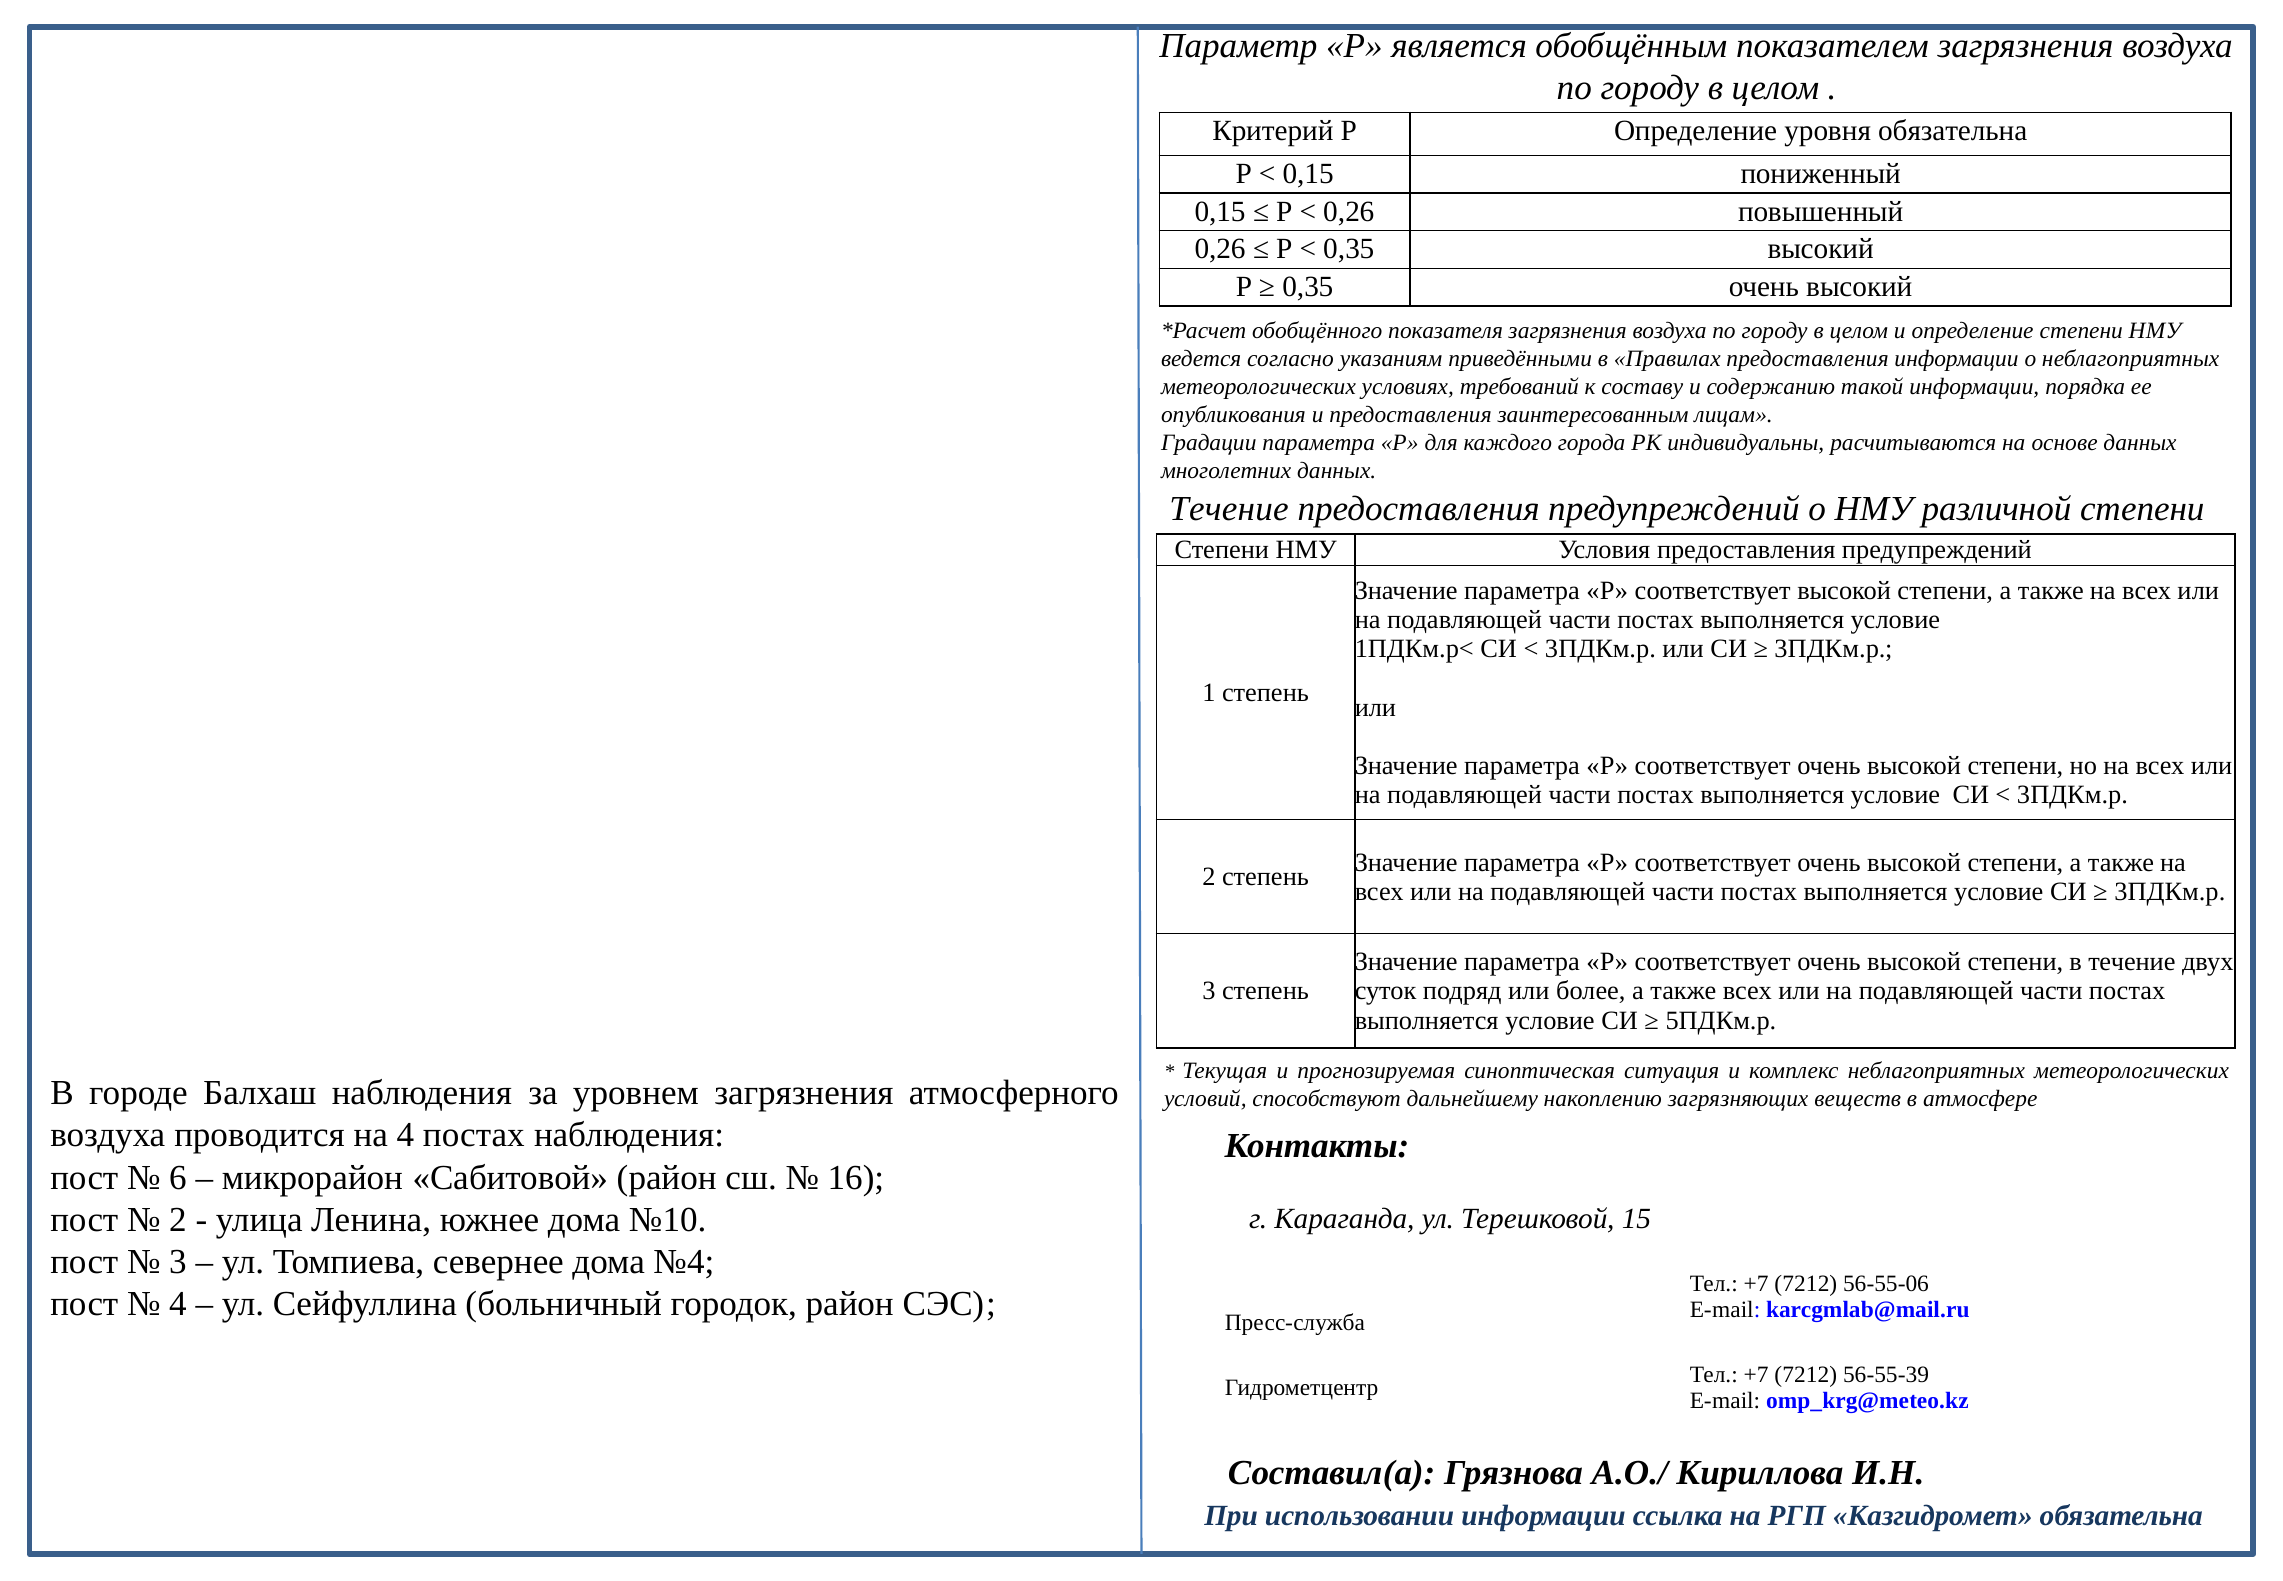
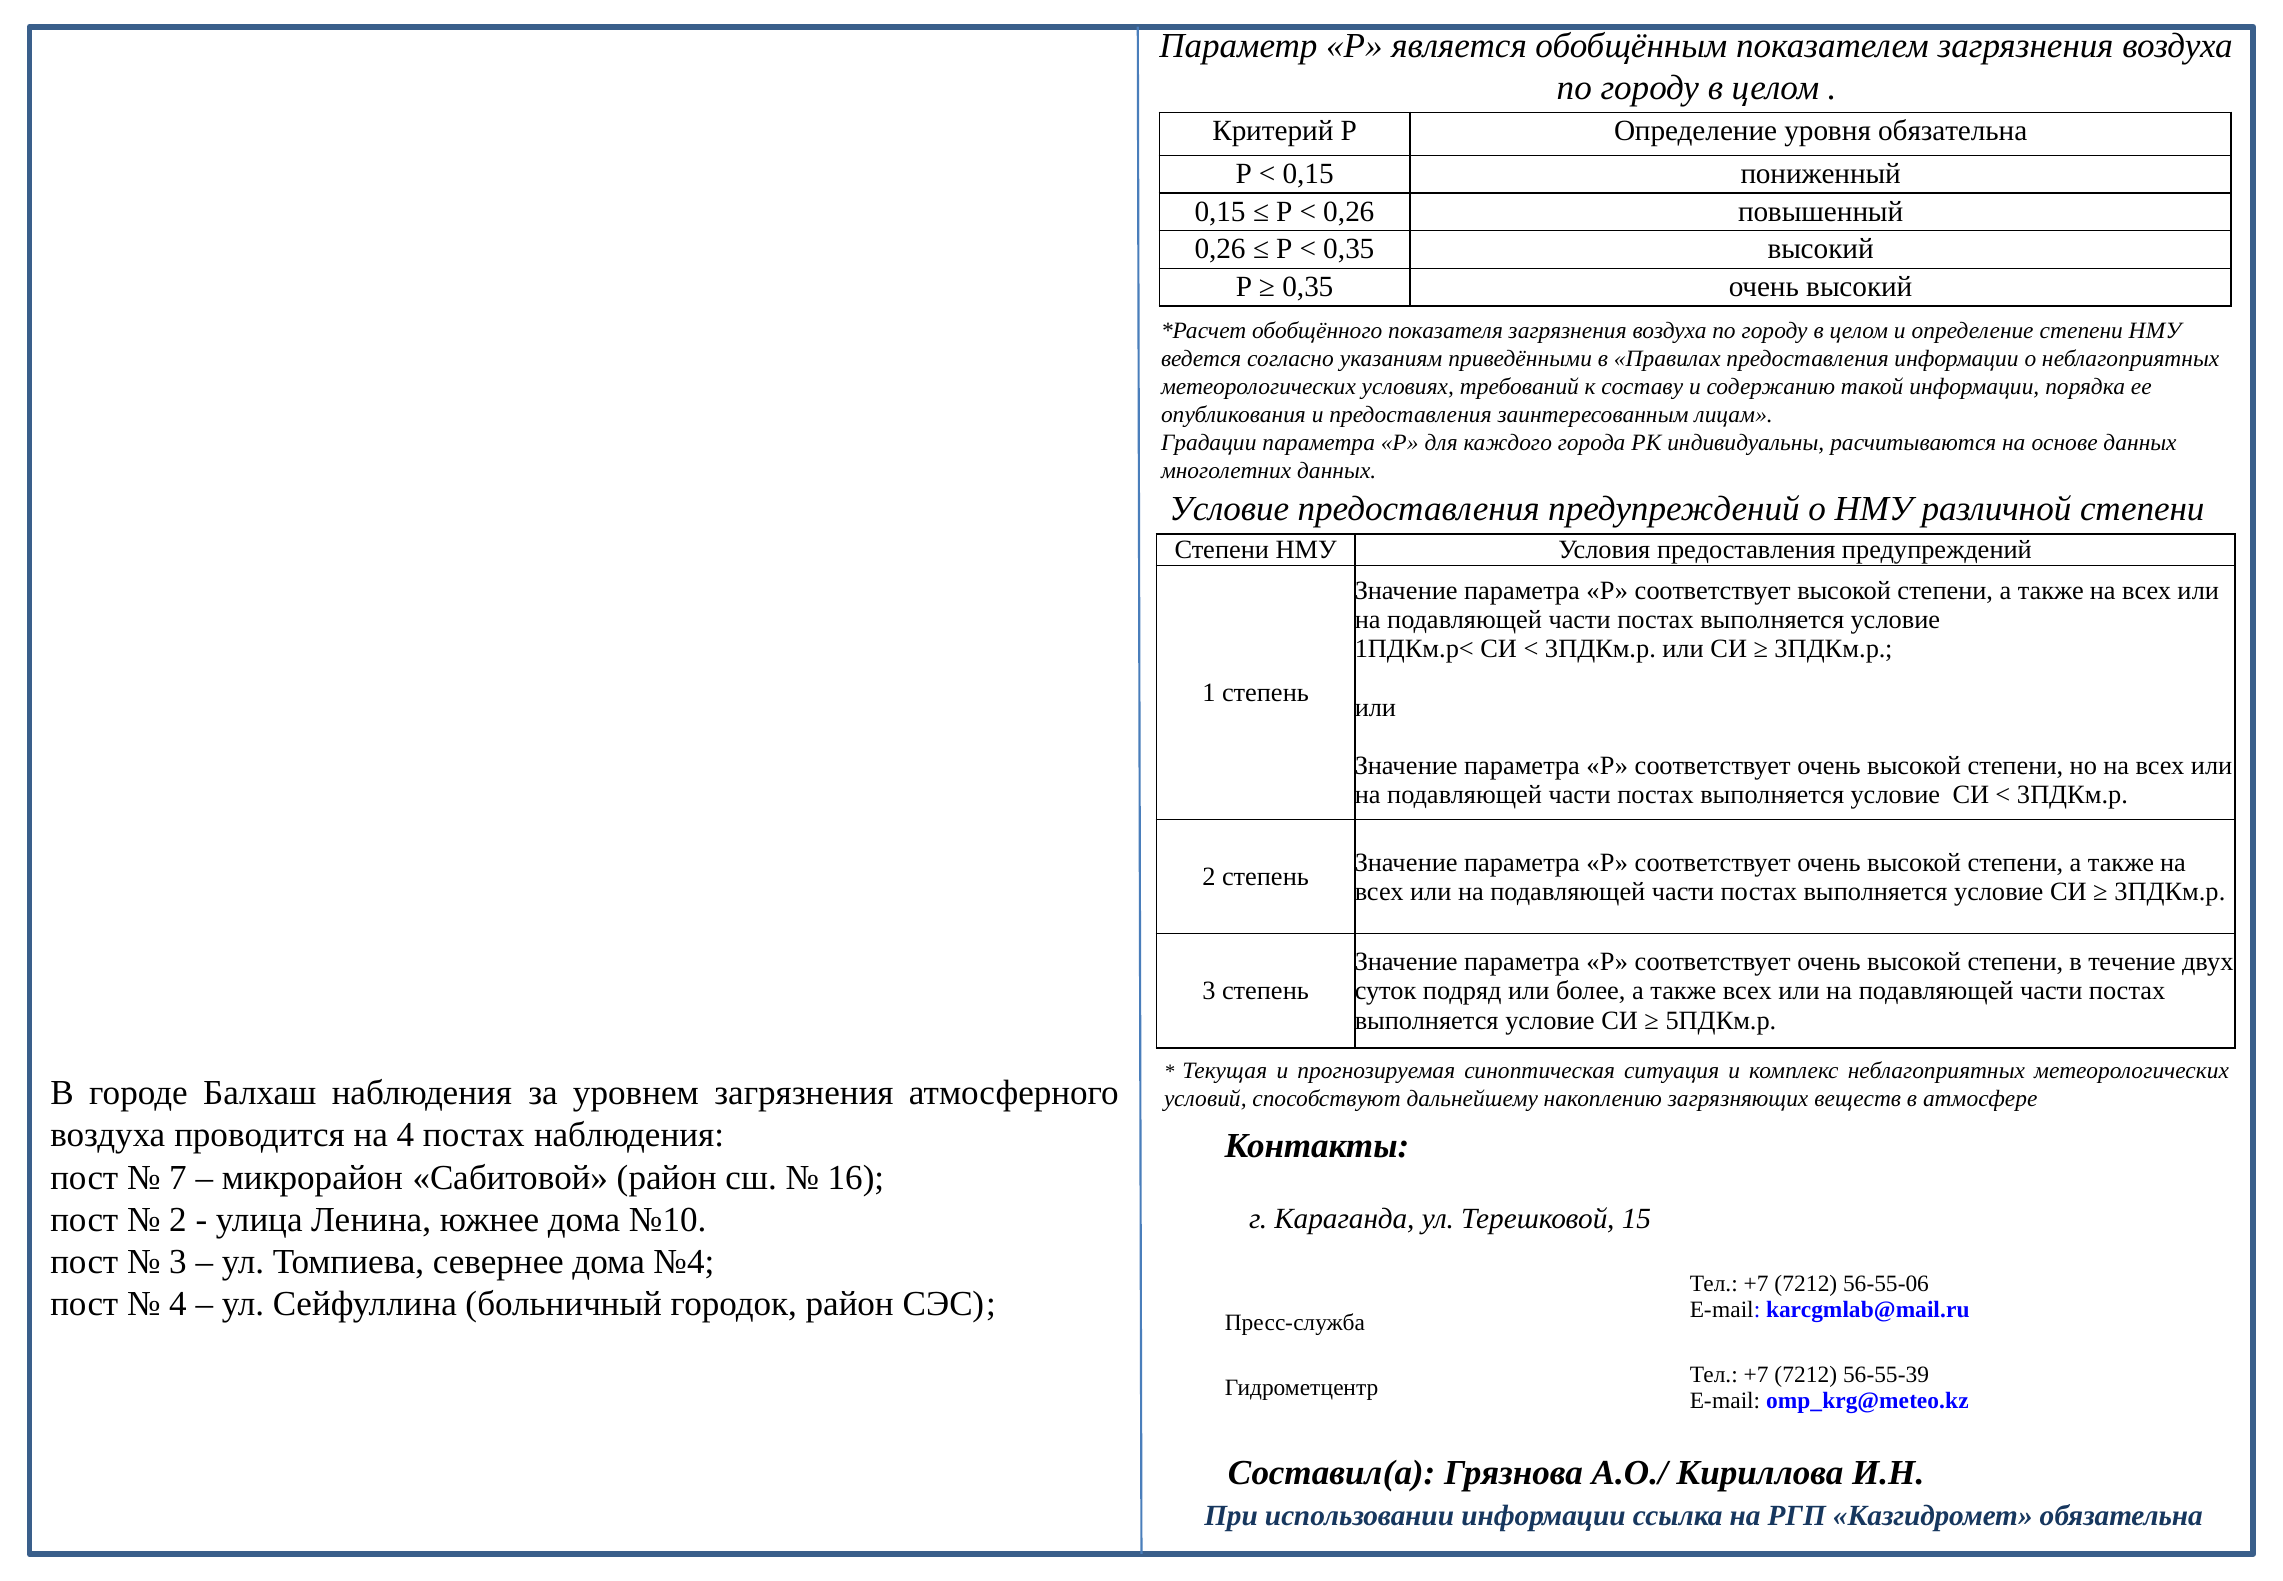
Течение: Течение -> Условие (1229, 509)
6: 6 -> 7 (178, 1177)
